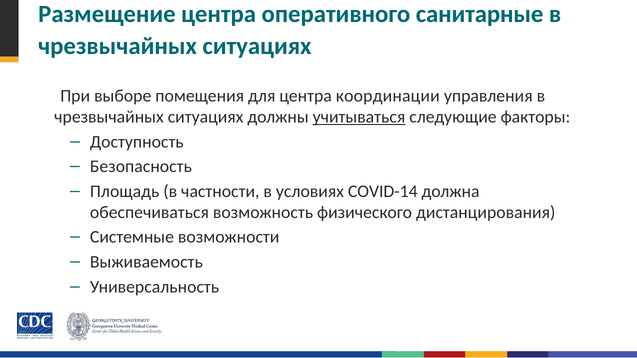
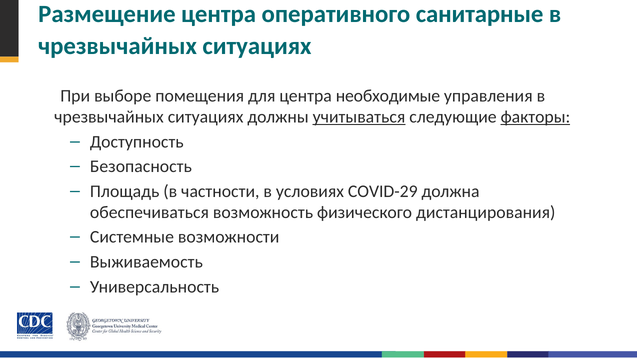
координации: координации -> необходимые (388, 96)
факторы underline: none -> present (535, 117)
COVID-14: COVID-14 -> COVID-29 (383, 191)
